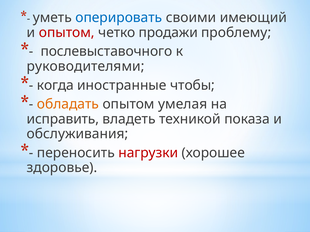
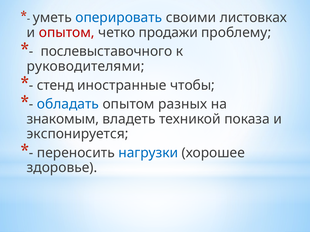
имеющий: имеющий -> листовках (253, 18)
когда: когда -> стенд (55, 85)
обладать colour: orange -> blue (68, 104)
умелая: умелая -> разных (183, 104)
исправить: исправить -> знакомым (63, 119)
обслуживания: обслуживания -> экспонируется (78, 134)
нагрузки colour: red -> blue (148, 153)
